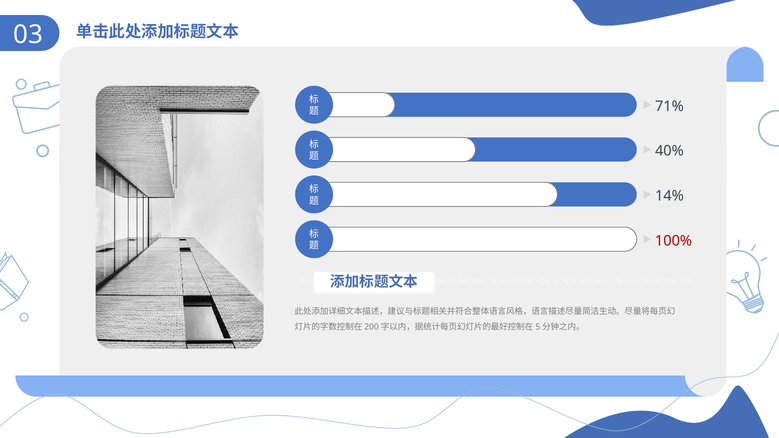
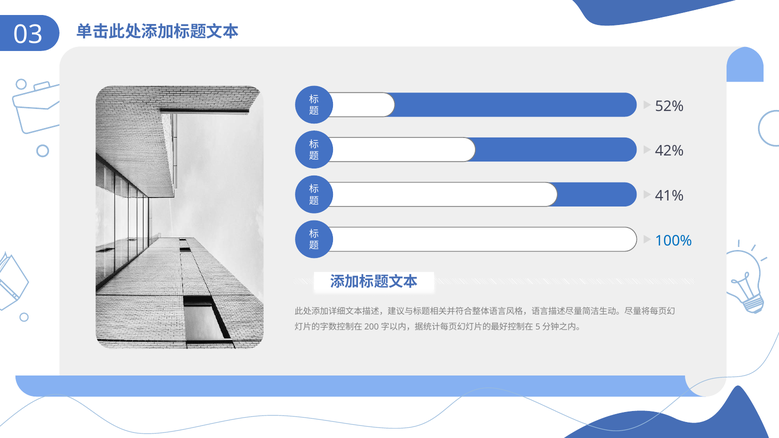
71%: 71% -> 52% (669, 106)
40%: 40% -> 42% (669, 151)
14%: 14% -> 41% (669, 196)
100% colour: red -> blue (674, 241)
